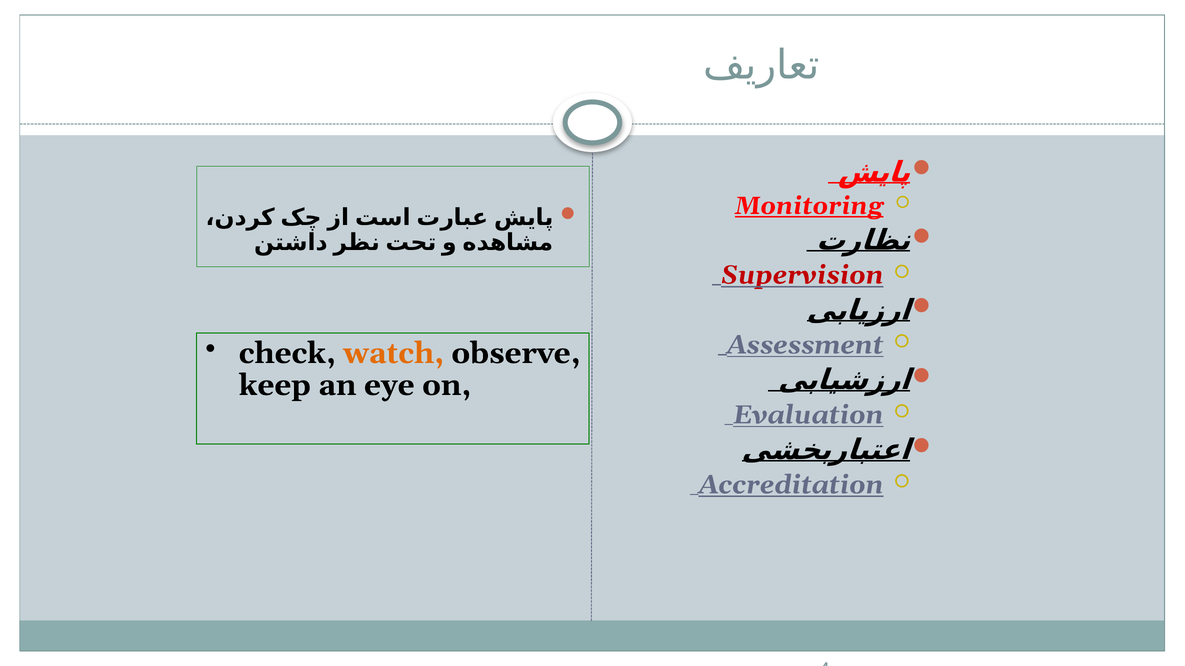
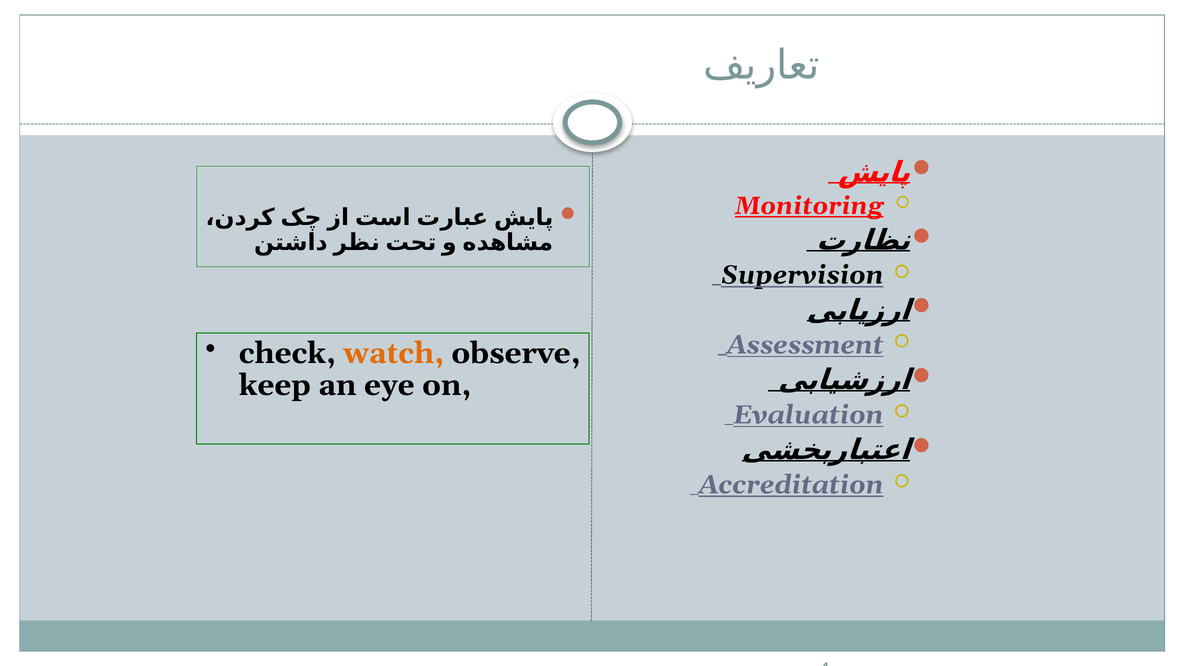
Supervision colour: red -> black (802, 275)
